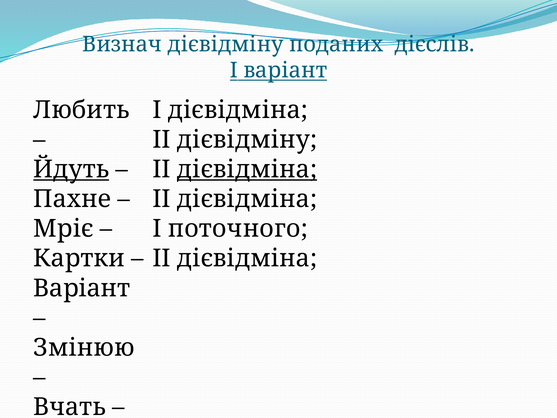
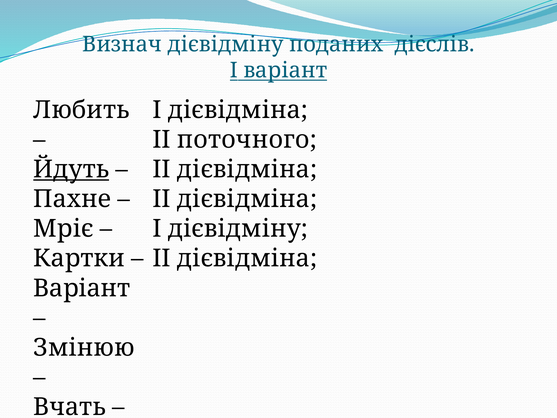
II дієвідміну: дієвідміну -> поточного (247, 139)
дієвідміна underline: present -> none (247, 169)
I поточного: поточного -> дієвідміну (238, 229)
